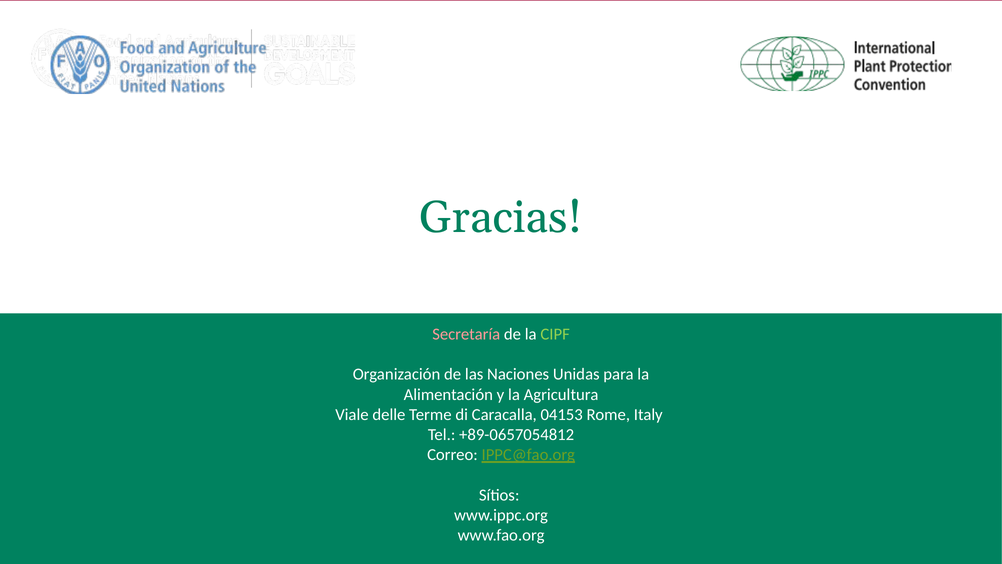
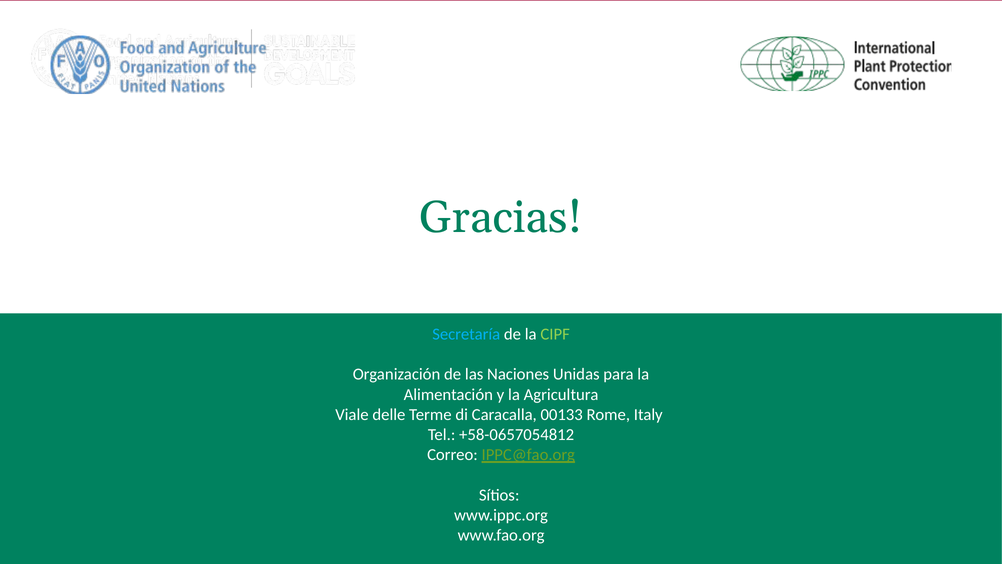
Secretaría colour: pink -> light blue (466, 334)
04153: 04153 -> 00133 (562, 414)
+89-0657054812: +89-0657054812 -> +58-0657054812 (517, 434)
